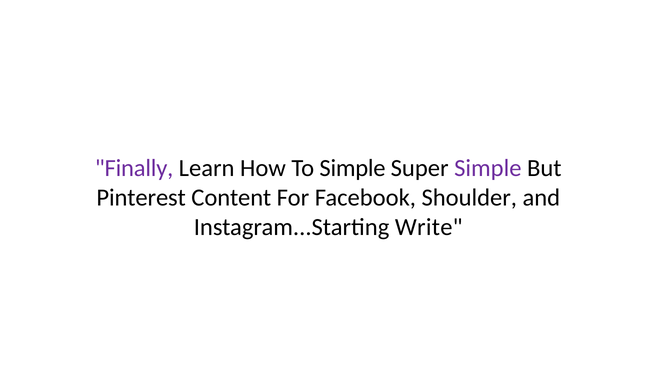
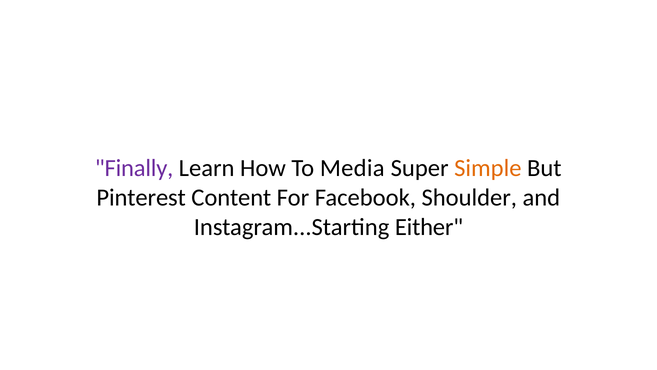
To Simple: Simple -> Media (352, 168)
Simple colour: purple -> orange (488, 168)
Write: Write -> Either (429, 227)
